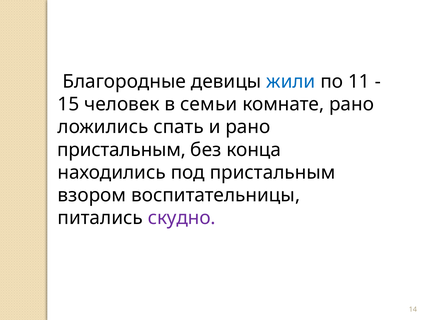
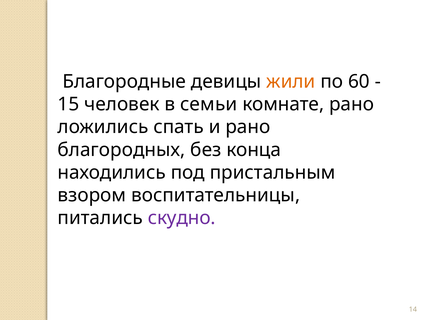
жили colour: blue -> orange (291, 82)
11: 11 -> 60 (359, 82)
пристальным: пристальным -> благородных (121, 150)
